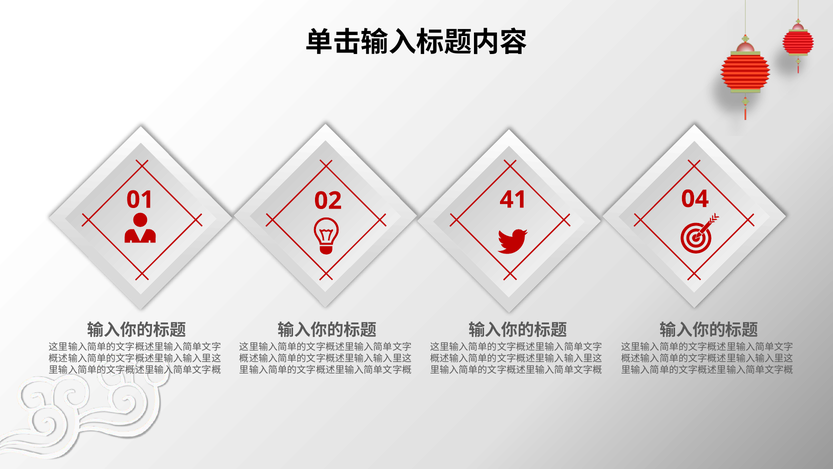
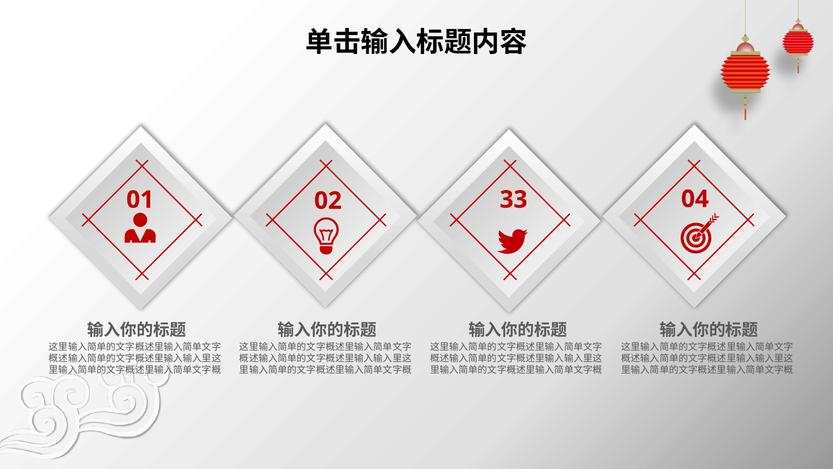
41: 41 -> 33 (514, 199)
